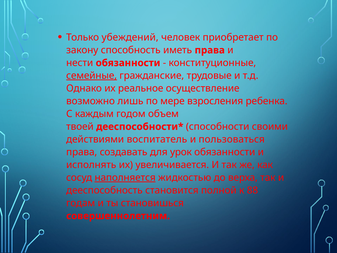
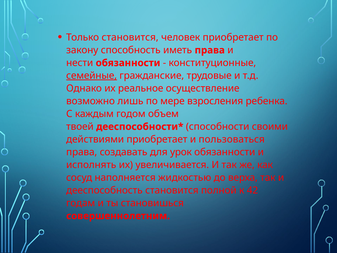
Только убеждений: убеждений -> становится (130, 37)
действиями воспитатель: воспитатель -> приобретает (157, 139)
наполняется underline: present -> none (125, 178)
88: 88 -> 42 (252, 190)
